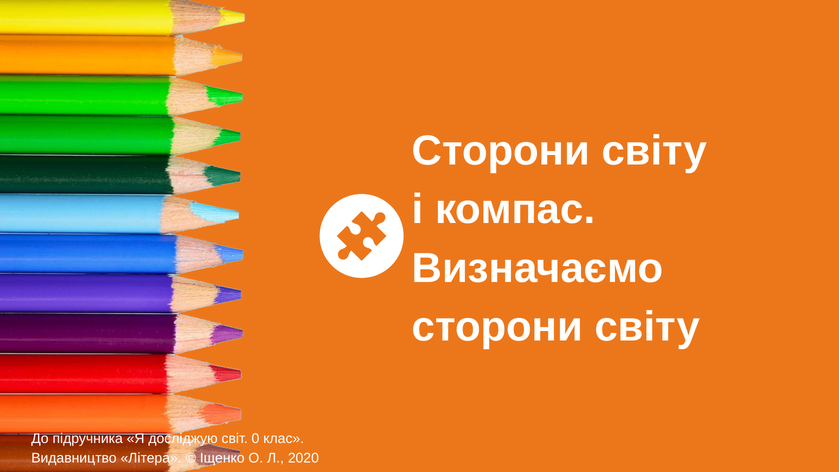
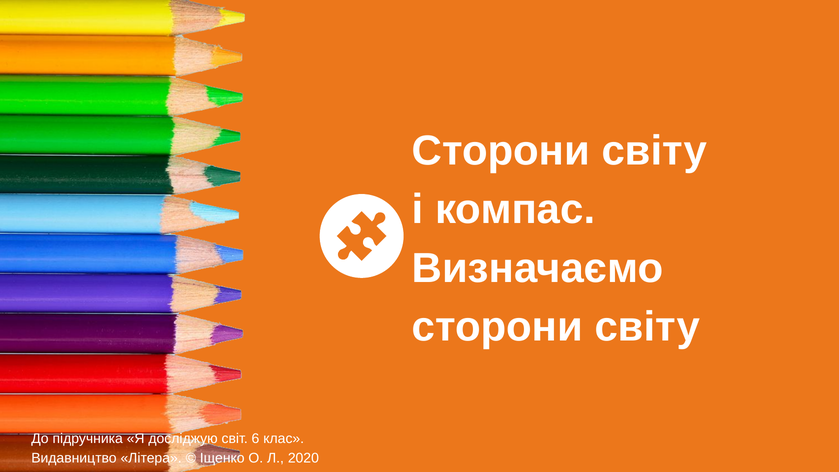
0: 0 -> 6 (255, 439)
